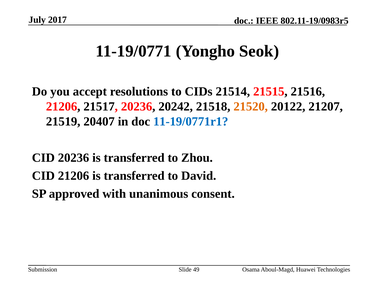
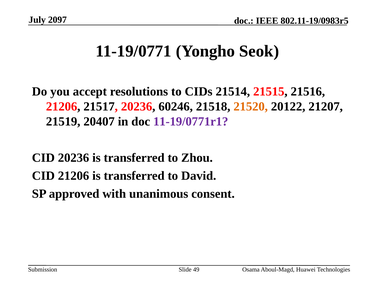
2017: 2017 -> 2097 (57, 20)
20242: 20242 -> 60246 (176, 107)
11-19/0771r1 colour: blue -> purple (191, 122)
